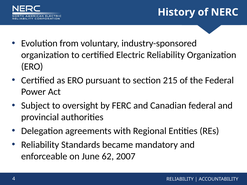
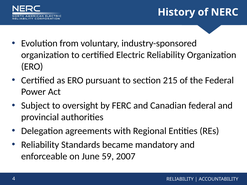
62: 62 -> 59 (108, 156)
